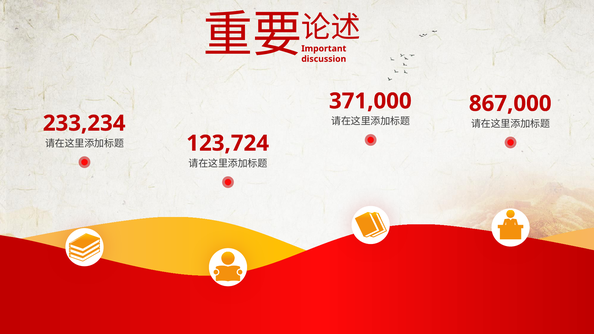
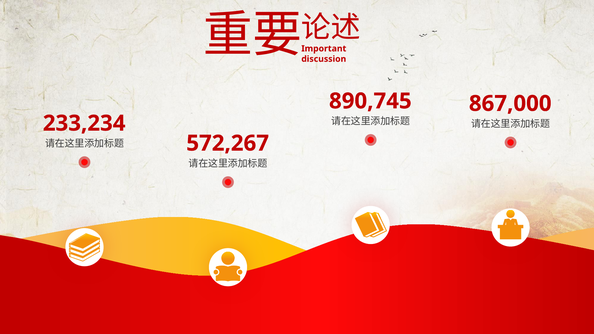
371,000: 371,000 -> 890,745 (370, 101)
123,724: 123,724 -> 572,267 (228, 143)
